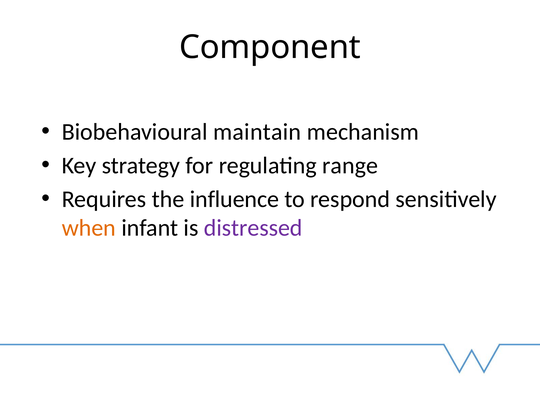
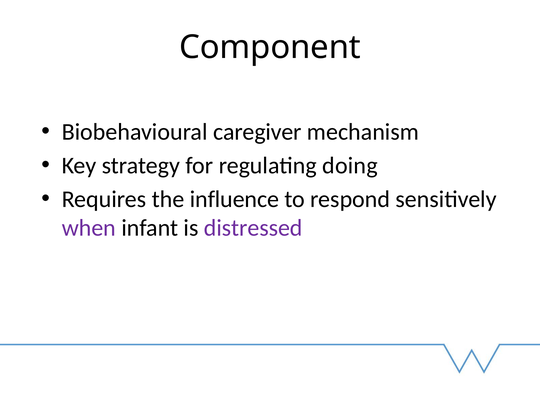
maintain: maintain -> caregiver (257, 132)
range: range -> doing (350, 166)
when colour: orange -> purple (89, 228)
